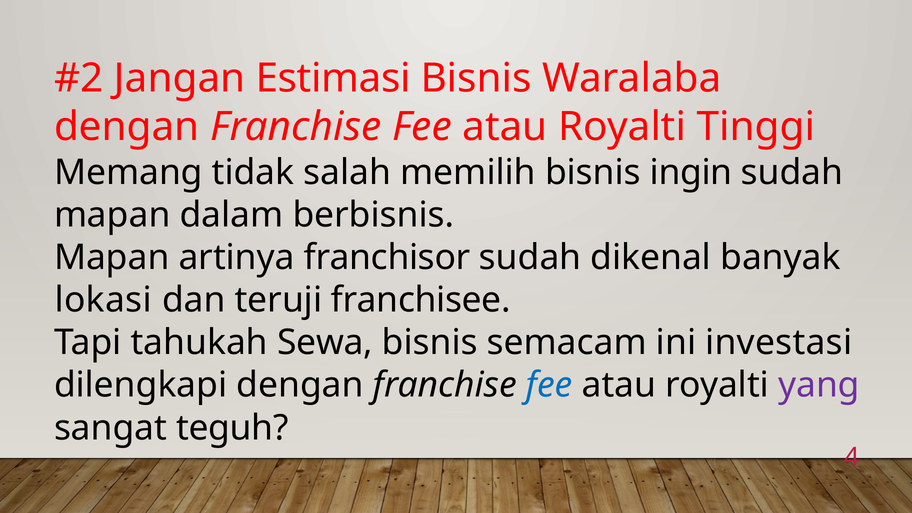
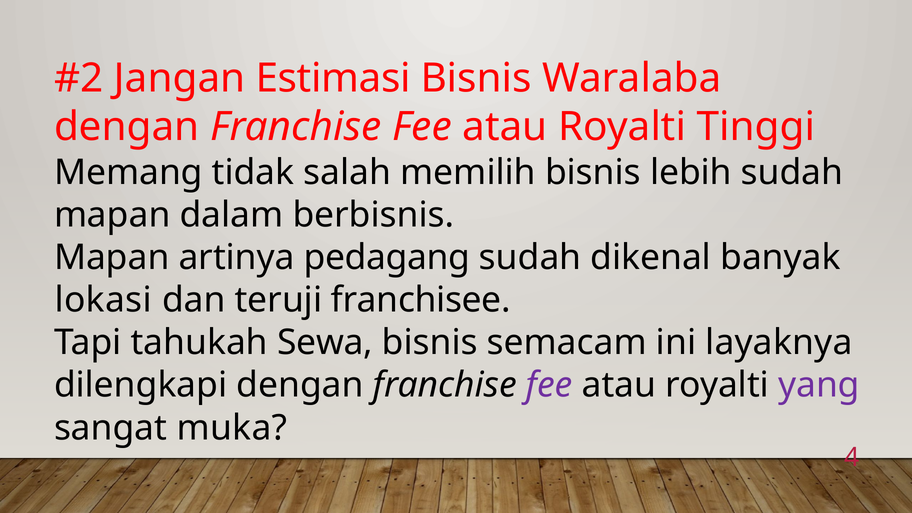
ingin: ingin -> lebih (691, 172)
franchisor: franchisor -> pedagang (387, 257)
investasi: investasi -> layaknya (779, 343)
fee colour: blue -> purple (549, 385)
teguh: teguh -> muka (232, 428)
